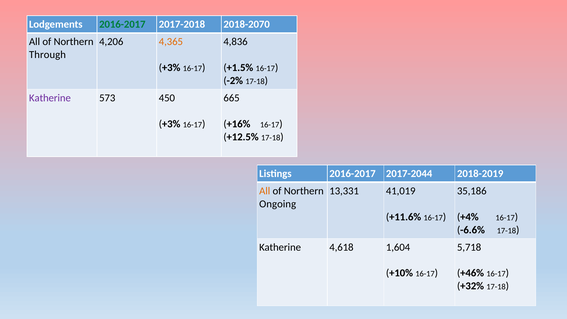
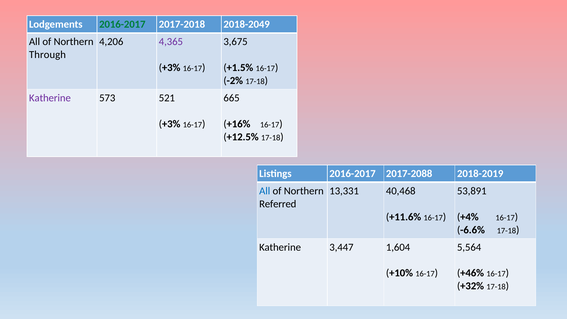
2018-2070: 2018-2070 -> 2018-2049 (247, 24)
4,365 colour: orange -> purple (171, 42)
4,836: 4,836 -> 3,675 (236, 42)
450: 450 -> 521 (167, 98)
2017-2044: 2017-2044 -> 2017-2088 (409, 174)
All colour: orange -> blue (265, 191)
41,019: 41,019 -> 40,468 (401, 191)
35,186: 35,186 -> 53,891 (472, 191)
Ongoing: Ongoing -> Referred (278, 204)
4,618: 4,618 -> 3,447 (341, 247)
5,718: 5,718 -> 5,564 (469, 247)
